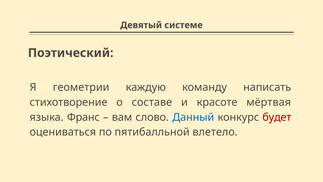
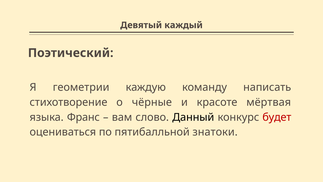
системе: системе -> каждый (184, 25)
составе: составе -> чёрные (152, 102)
Данный colour: blue -> black (193, 117)
влетело: влетело -> знатоки (215, 132)
